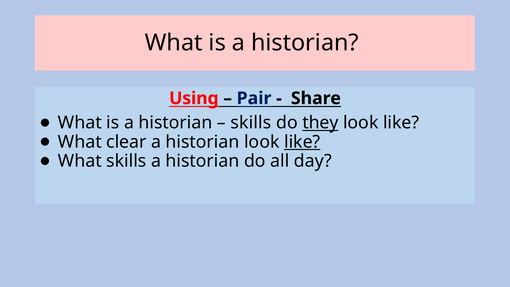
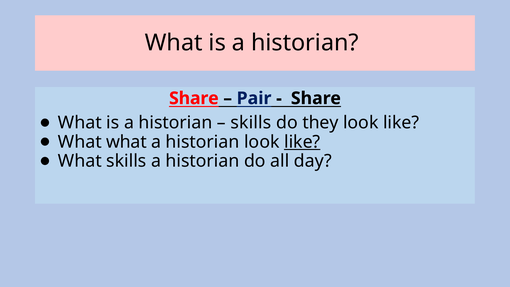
Using: Using -> Share (194, 98)
they underline: present -> none (320, 123)
What clear: clear -> what (126, 142)
